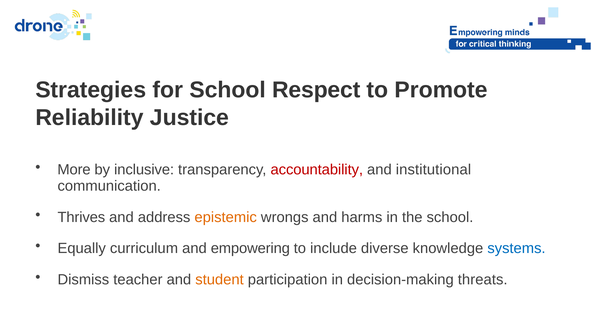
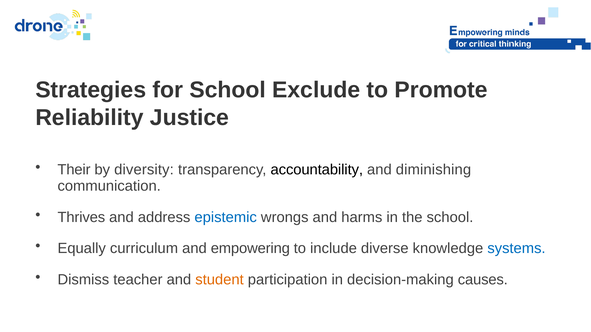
Respect: Respect -> Exclude (316, 90)
More: More -> Their (74, 170)
inclusive: inclusive -> diversity (144, 170)
accountability colour: red -> black (317, 170)
institutional: institutional -> diminishing (433, 170)
epistemic colour: orange -> blue (226, 218)
threats: threats -> causes (483, 280)
